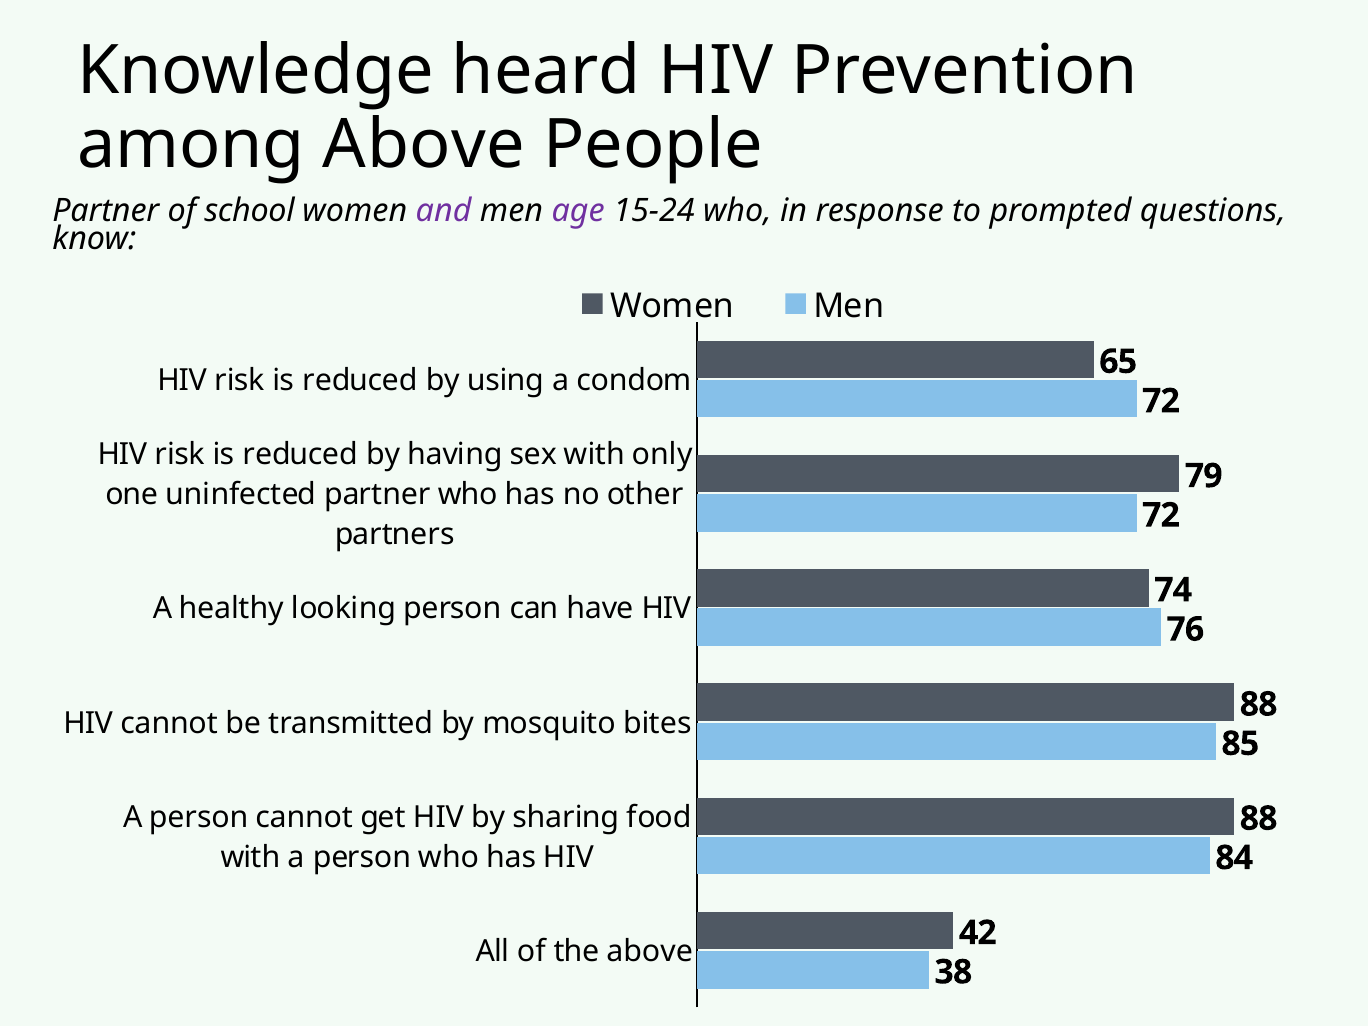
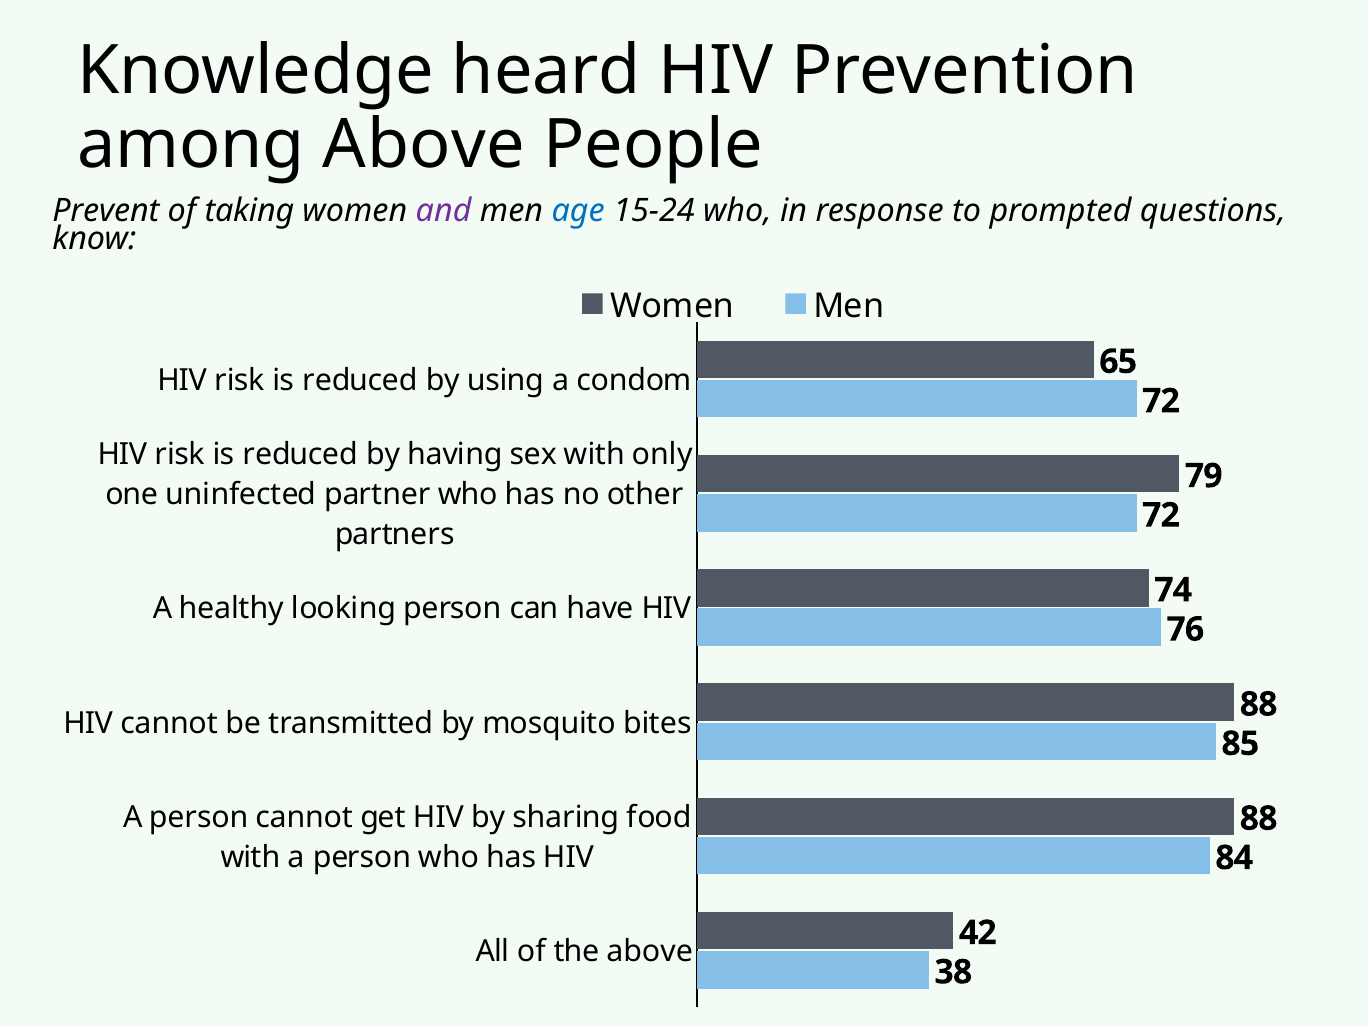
Partner: Partner -> Prevent (106, 211)
school: school -> taking (249, 211)
age colour: purple -> blue (578, 211)
